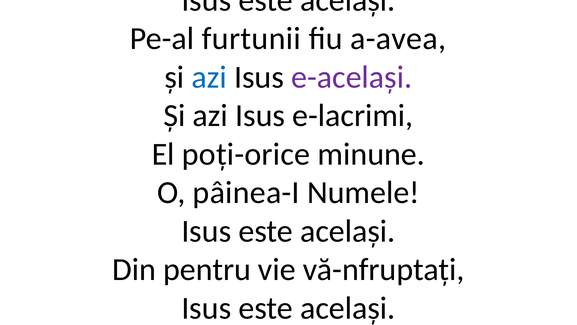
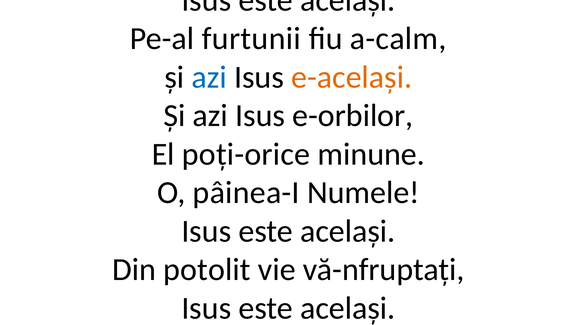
a-avea: a-avea -> a-calm (398, 39)
e-același colour: purple -> orange (352, 77)
e-lacrimi: e-lacrimi -> e-orbilor (353, 115)
pentru: pentru -> potolit (207, 269)
